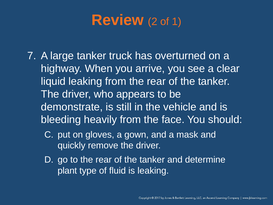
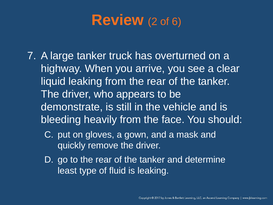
1: 1 -> 6 (177, 22)
plant: plant -> least (67, 170)
